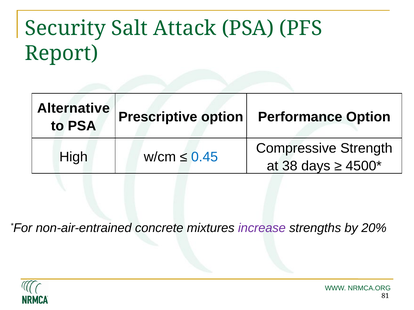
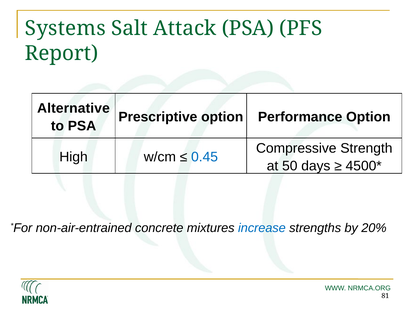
Security: Security -> Systems (65, 29)
38: 38 -> 50 (290, 166)
increase colour: purple -> blue (262, 228)
